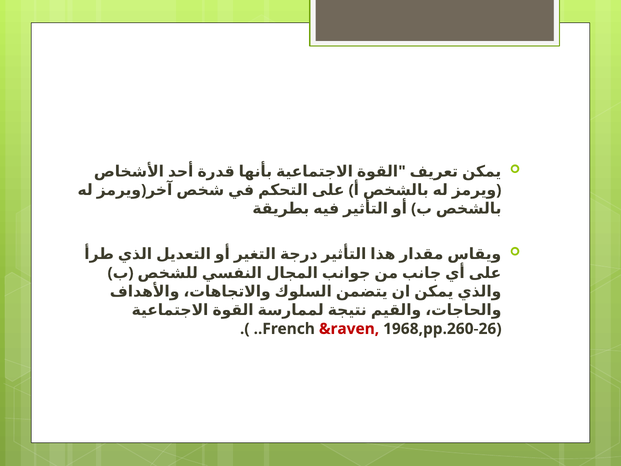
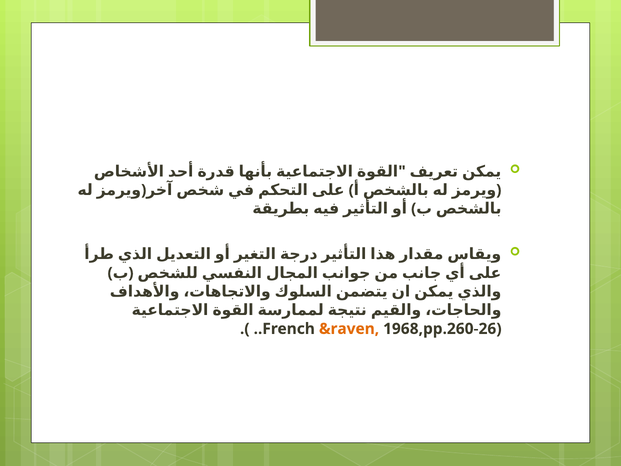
&raven colour: red -> orange (349, 329)
